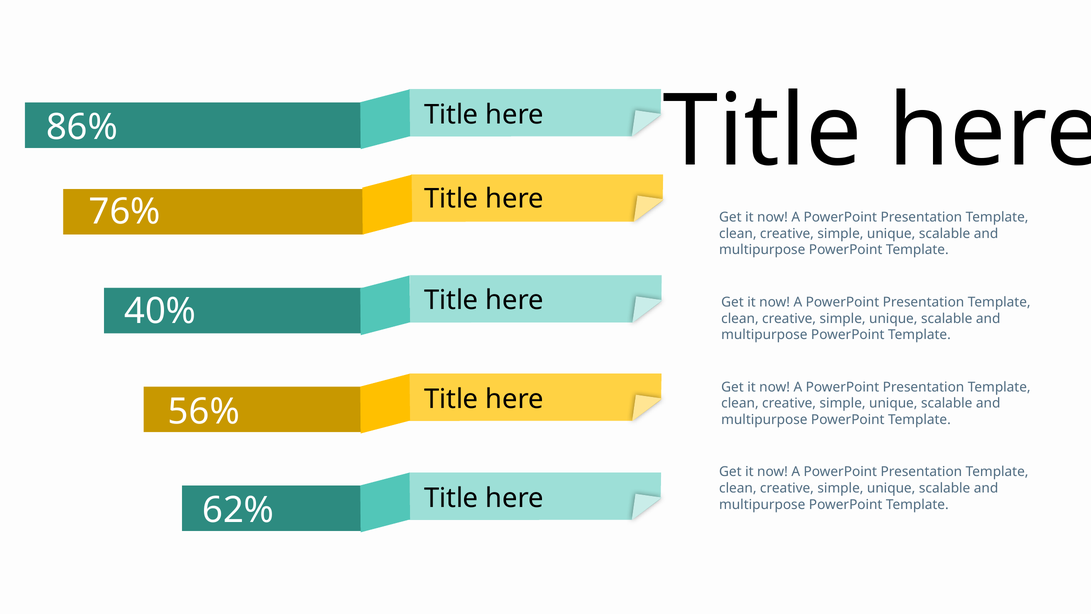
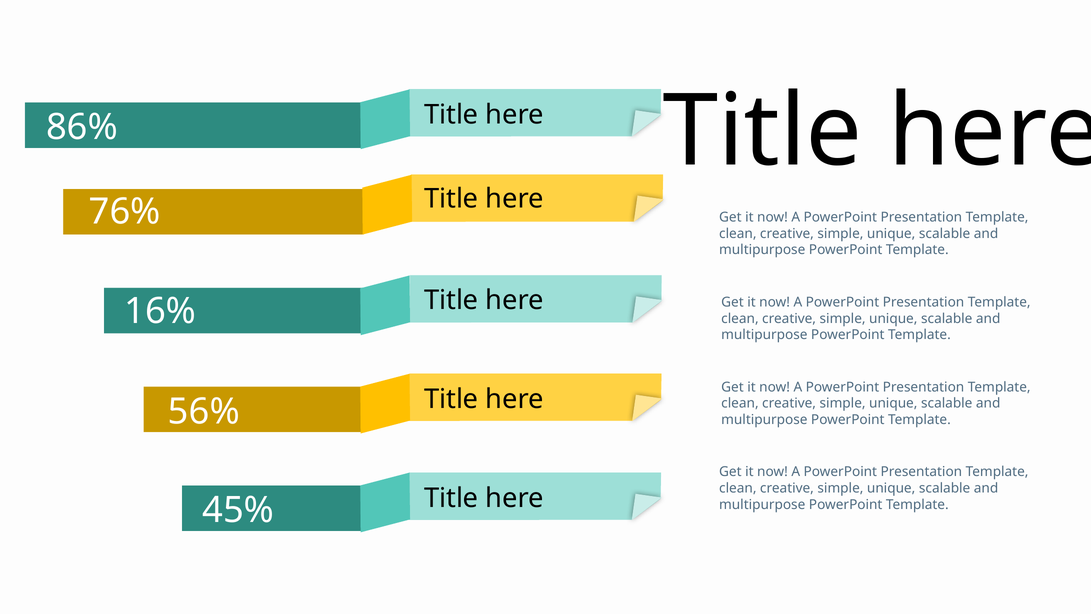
40%: 40% -> 16% (160, 311)
62%: 62% -> 45% (238, 510)
